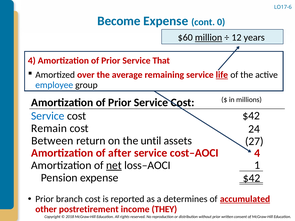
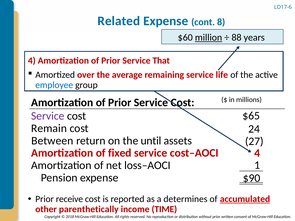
Become: Become -> Related (119, 21)
0: 0 -> 8 (221, 22)
12: 12 -> 88 (237, 37)
life underline: present -> none (222, 75)
$42: $42 -> $65 (251, 116)
Service colour: blue -> purple (48, 116)
after: after -> fixed (120, 153)
net underline: present -> none (114, 166)
$42: $42 -> $90 (252, 178)
branch: branch -> receive (69, 199)
postretirement: postretirement -> parenthetically (89, 209)
THEY: THEY -> TIME (164, 209)
